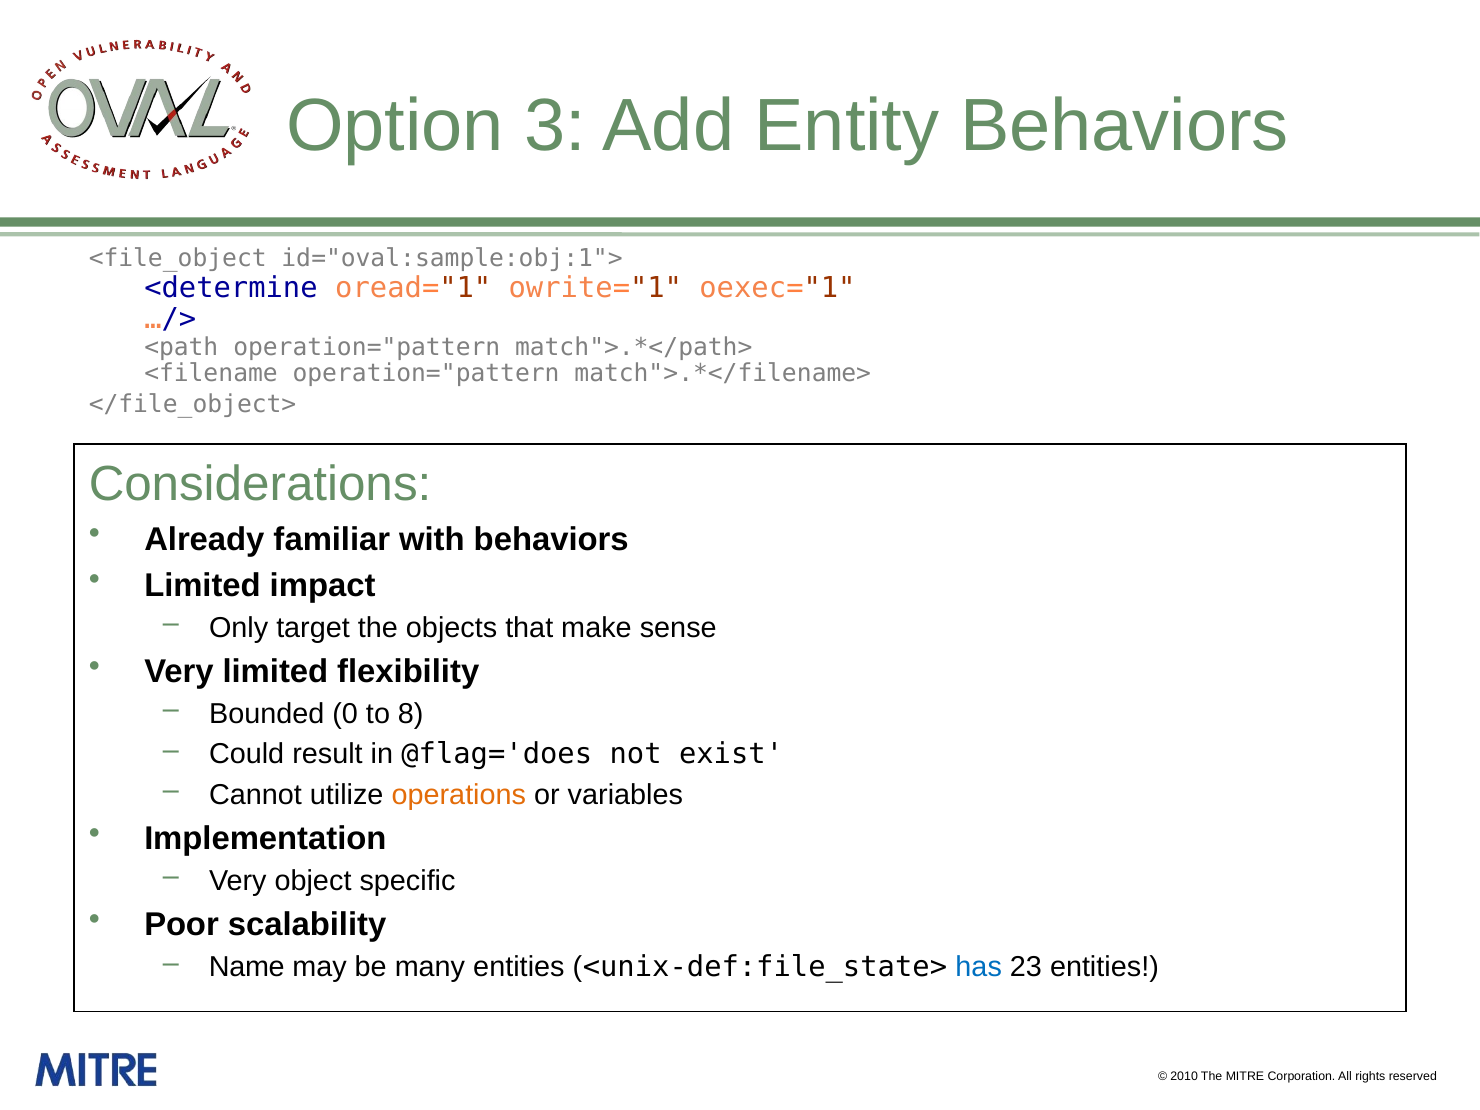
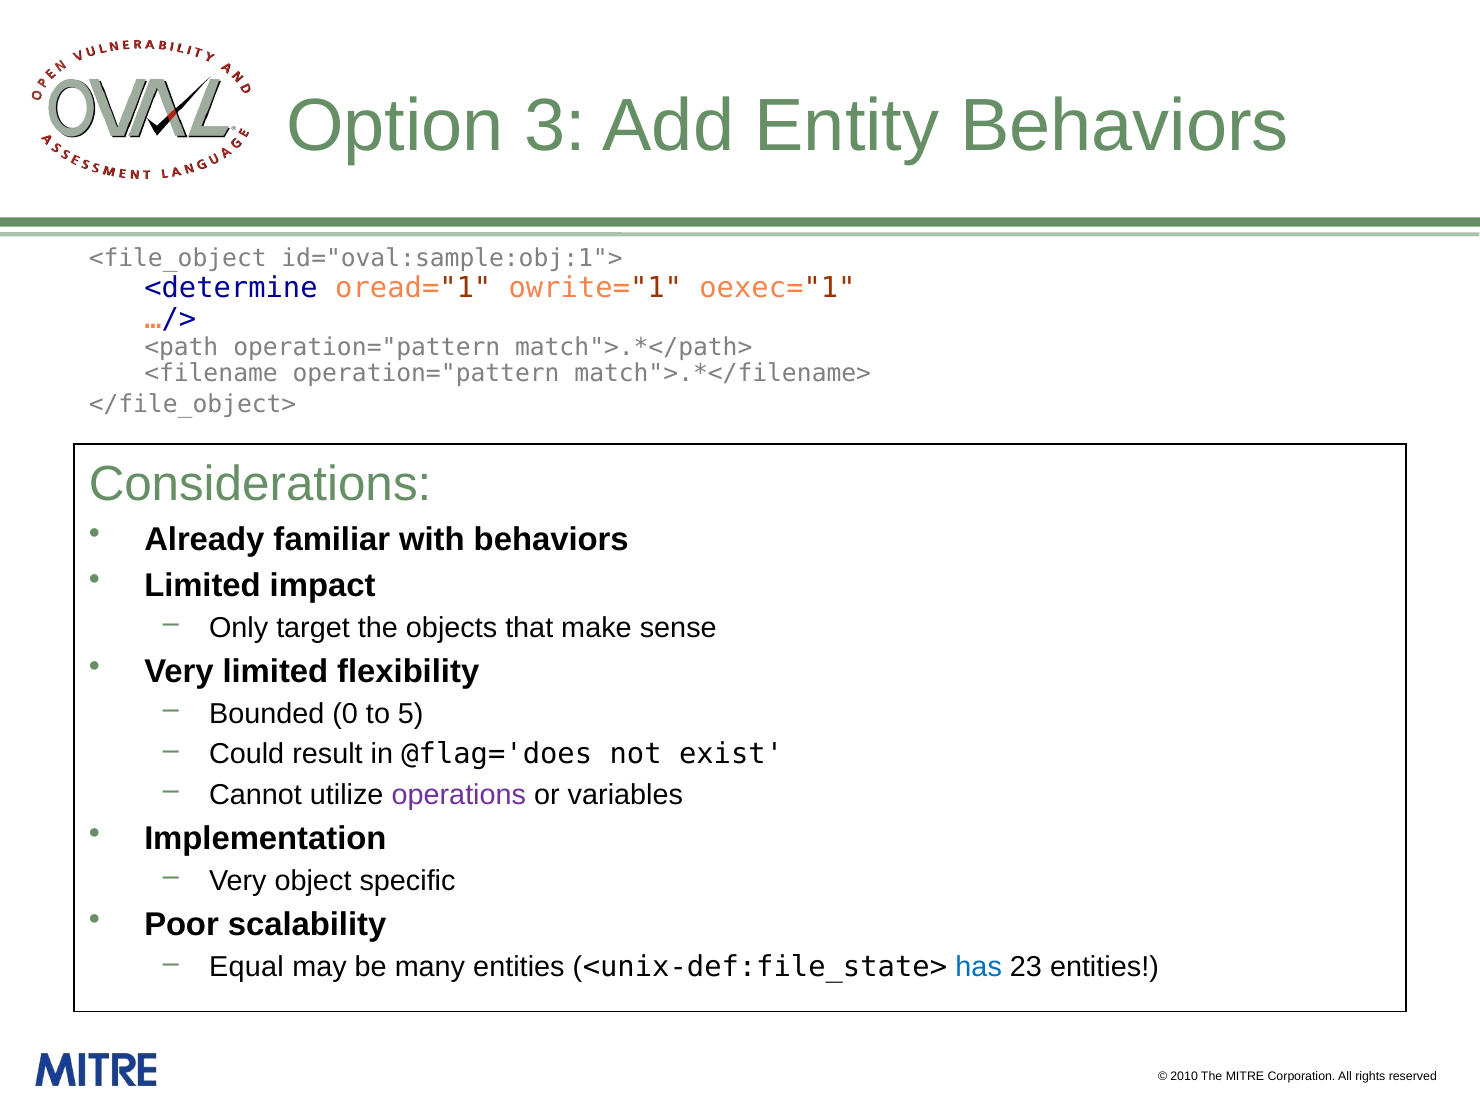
8: 8 -> 5 (411, 714)
operations colour: orange -> purple (459, 795)
Name: Name -> Equal (246, 967)
